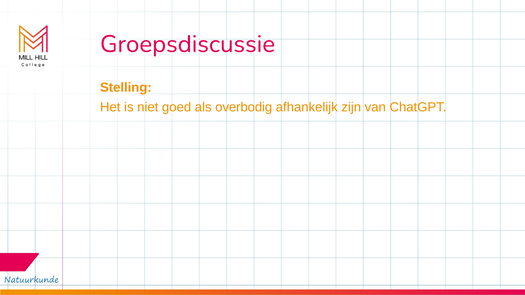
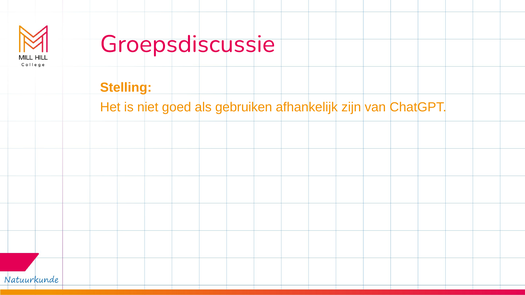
overbodig: overbodig -> gebruiken (244, 107)
